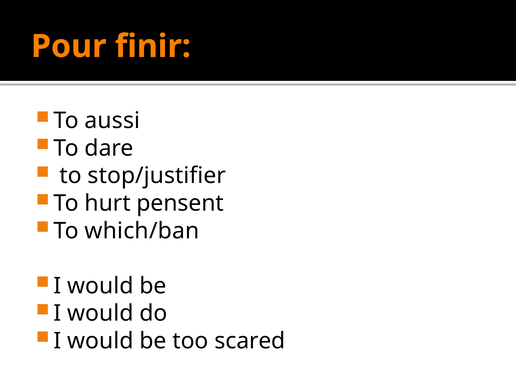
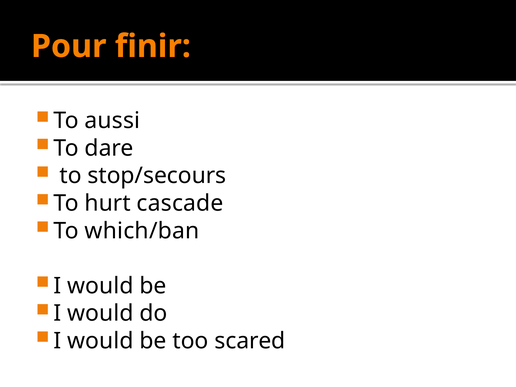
stop/justifier: stop/justifier -> stop/secours (157, 176)
pensent: pensent -> cascade (180, 203)
